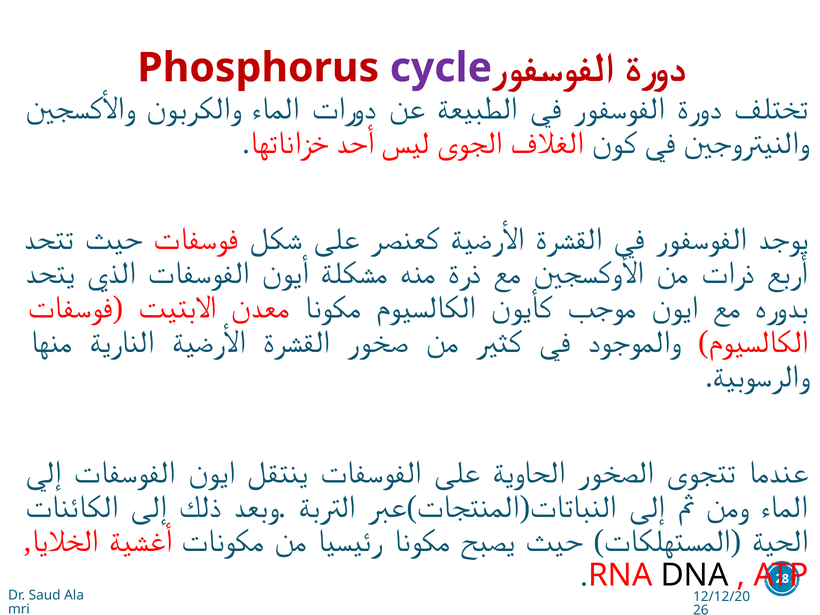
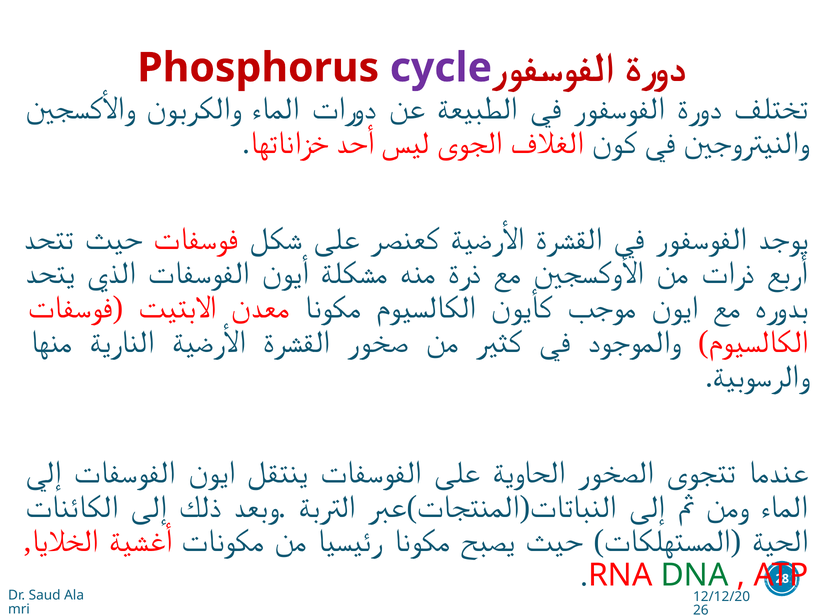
DNA colour: black -> green (695, 575)
